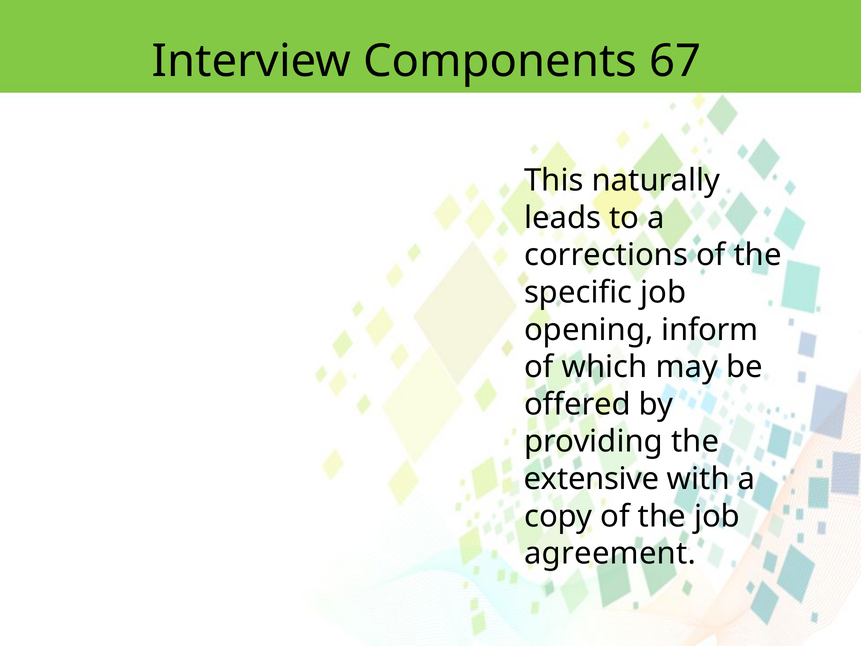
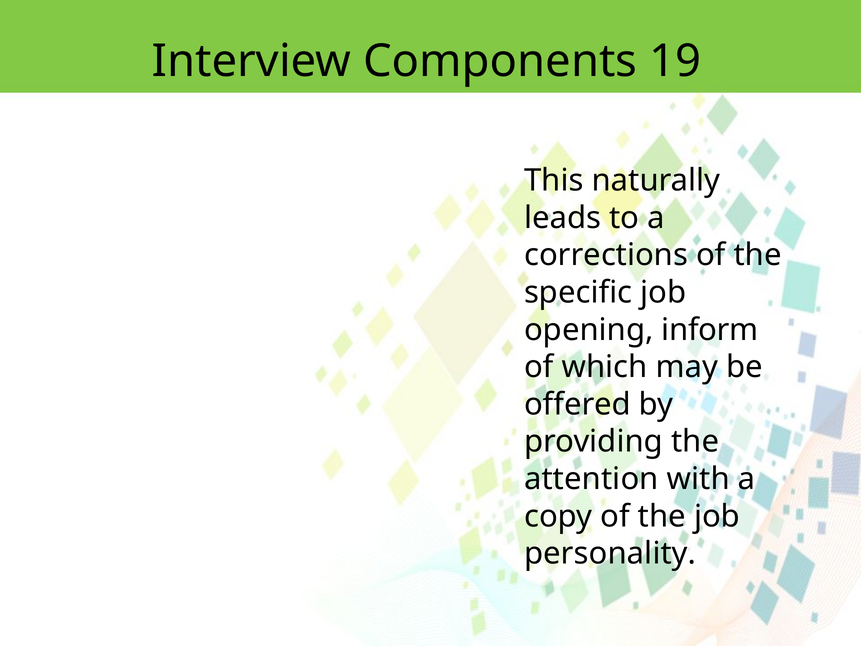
67: 67 -> 19 (675, 61)
extensive: extensive -> attention (591, 479)
agreement: agreement -> personality (610, 553)
